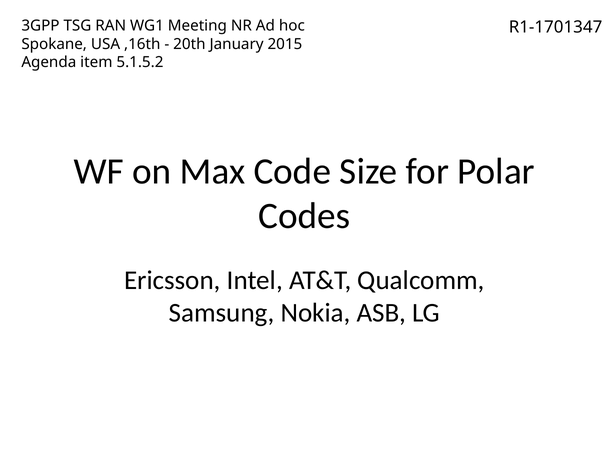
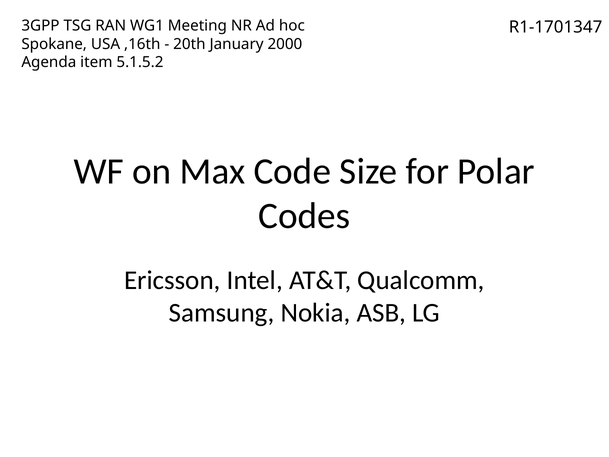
2015: 2015 -> 2000 (285, 44)
